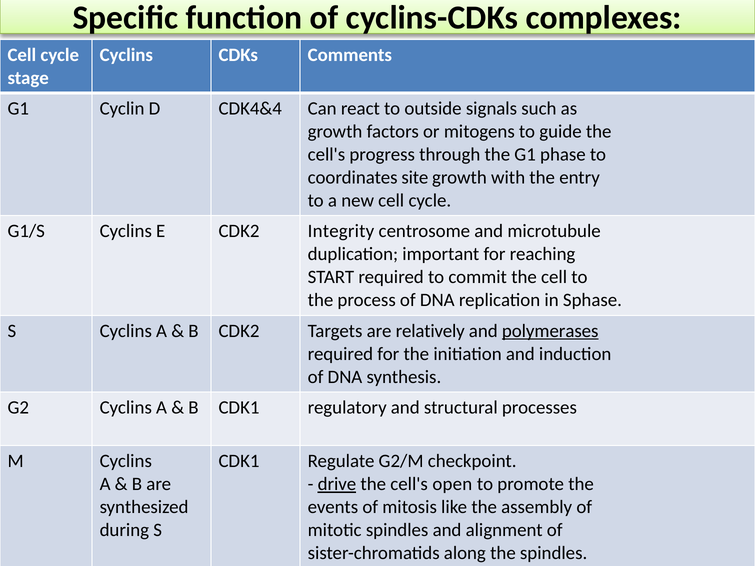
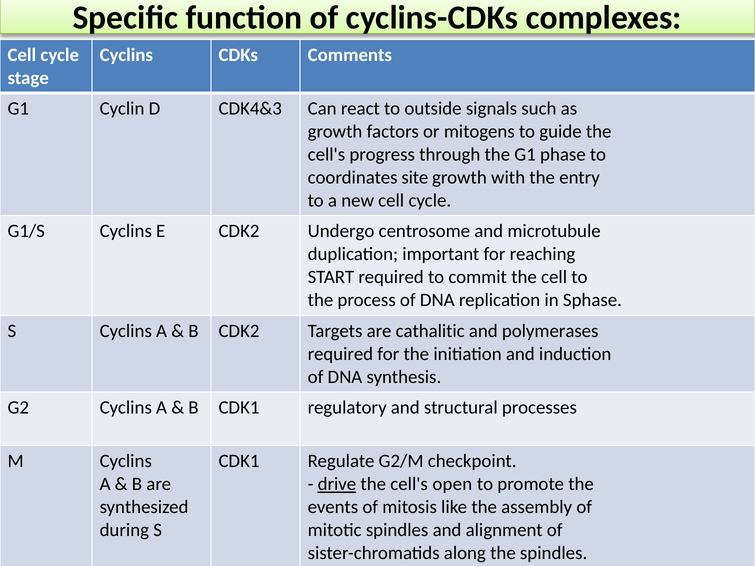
CDK4&4: CDK4&4 -> CDK4&3 (250, 109)
Integrity: Integrity -> Undergo (341, 231)
relatively: relatively -> cathalitic (430, 331)
polymerases underline: present -> none (550, 331)
